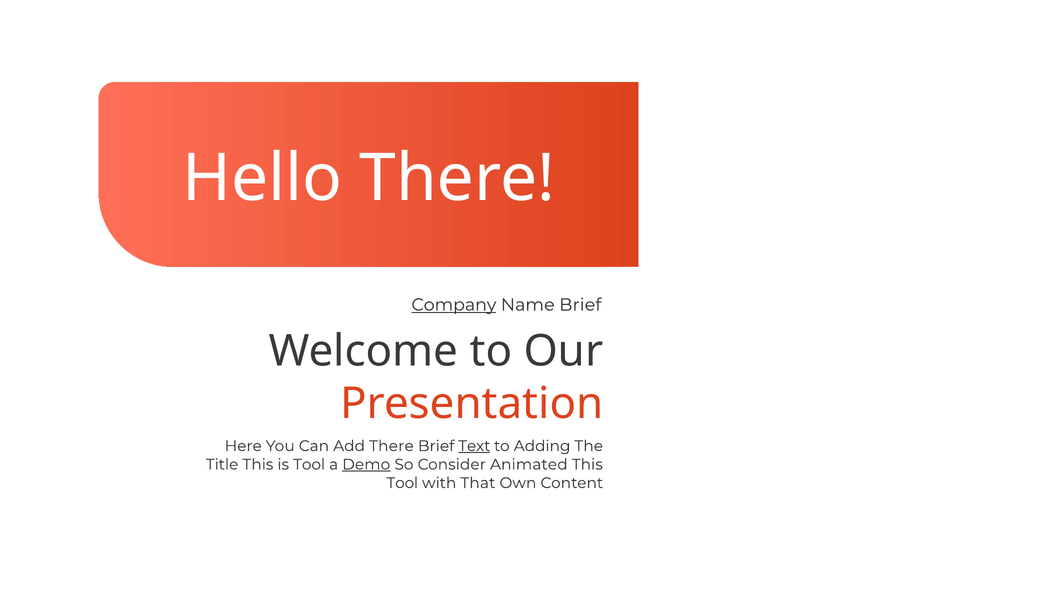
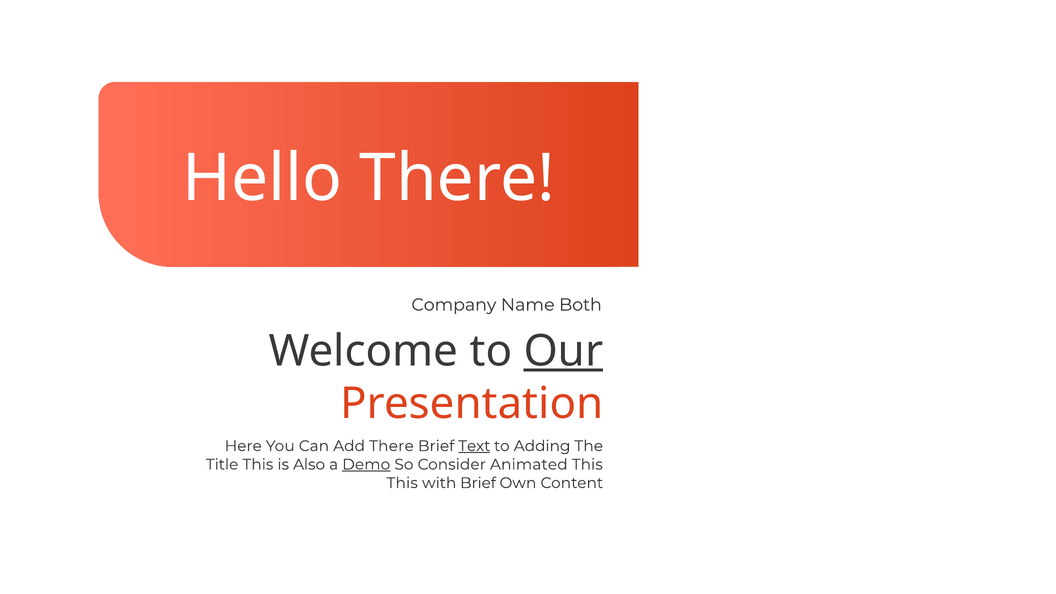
Company underline: present -> none (454, 305)
Name Brief: Brief -> Both (580, 305)
Our underline: none -> present (563, 351)
is Tool: Tool -> Also (309, 465)
Tool: Tool -> This (402, 483)
with That: That -> Brief (478, 483)
